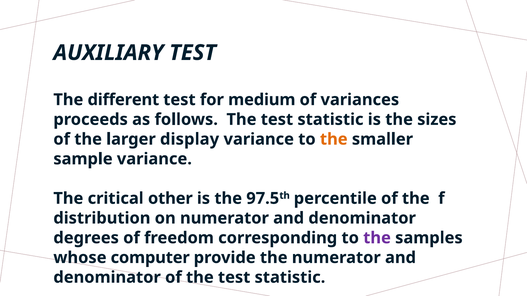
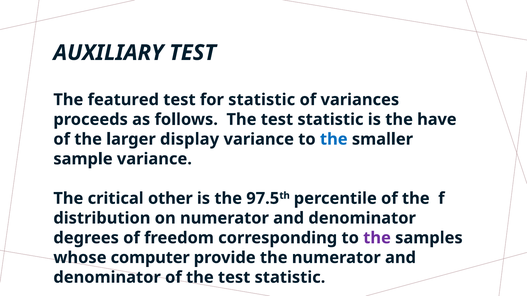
different: different -> featured (123, 100)
for medium: medium -> statistic (262, 100)
sizes: sizes -> have (437, 120)
the colour: orange -> blue (334, 139)
